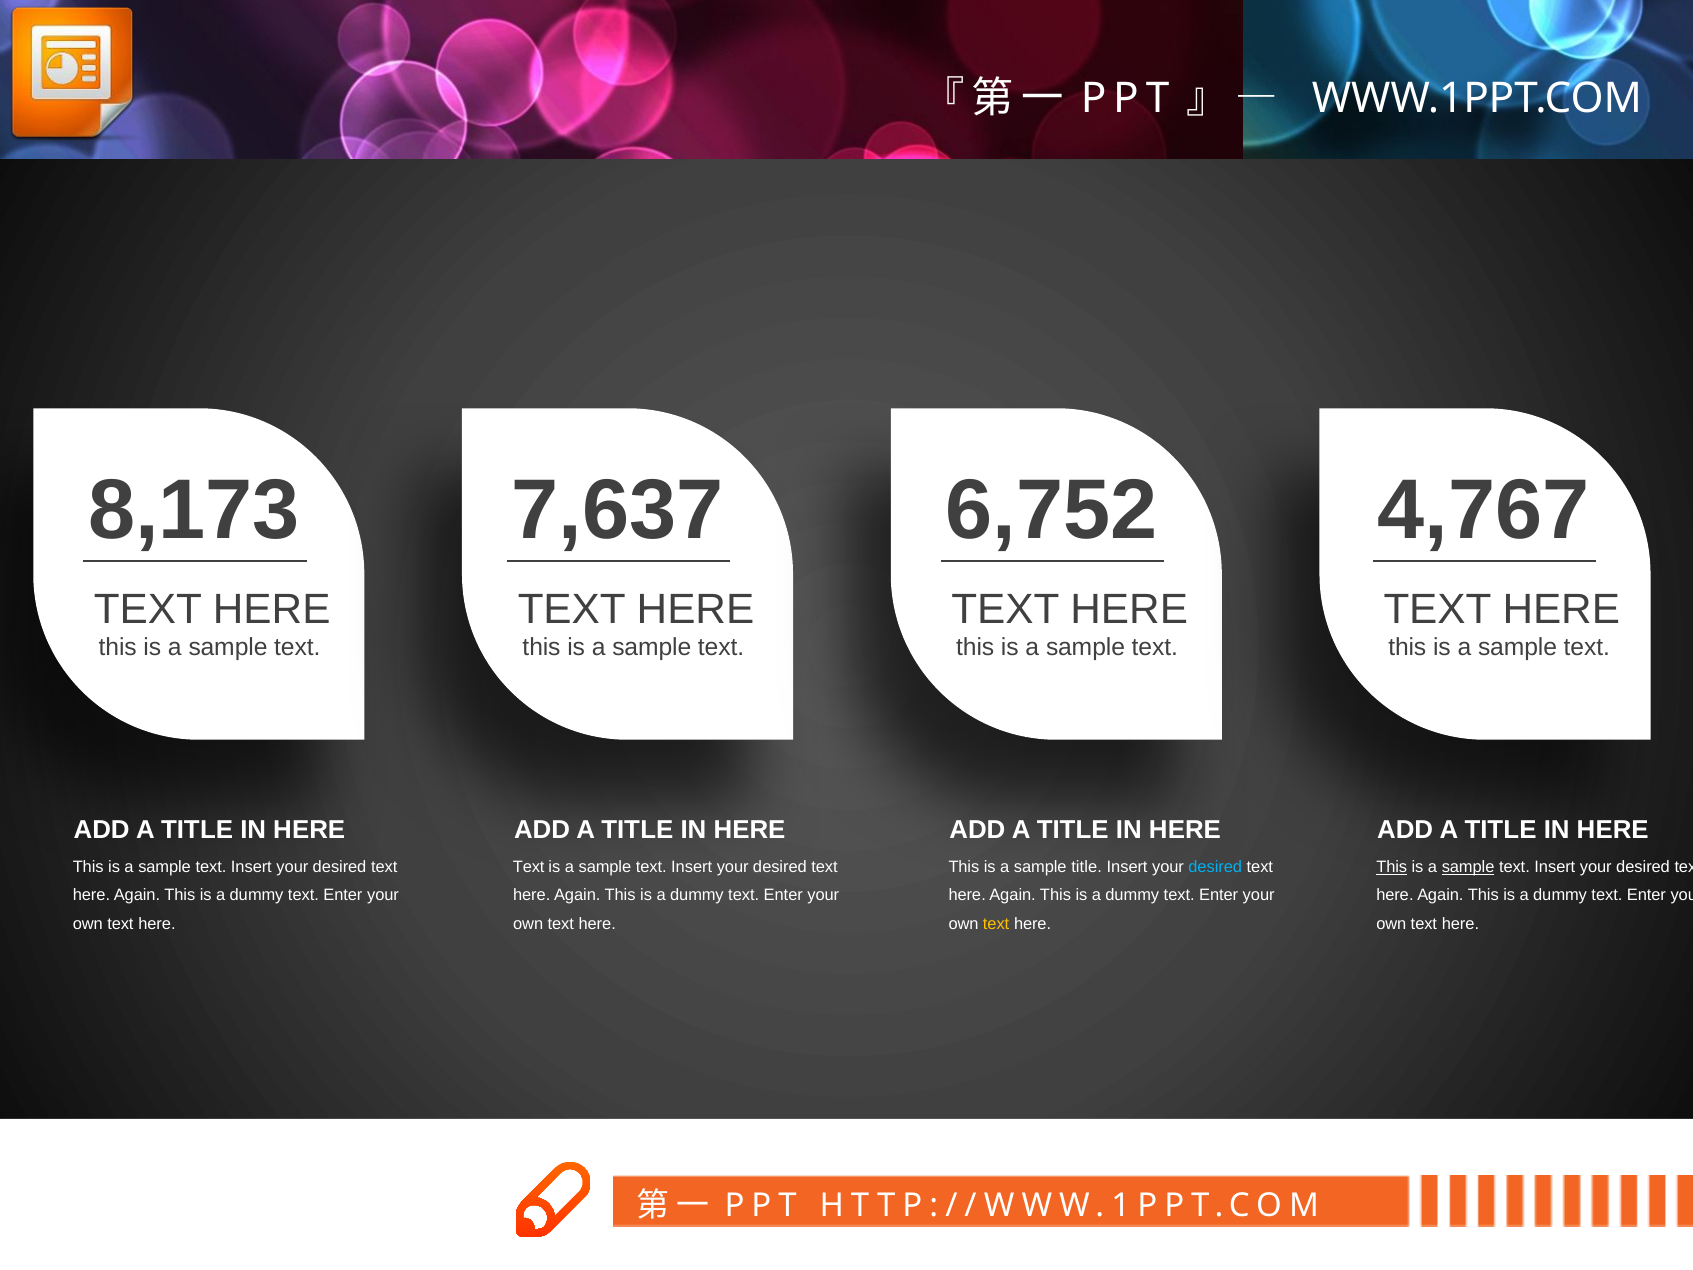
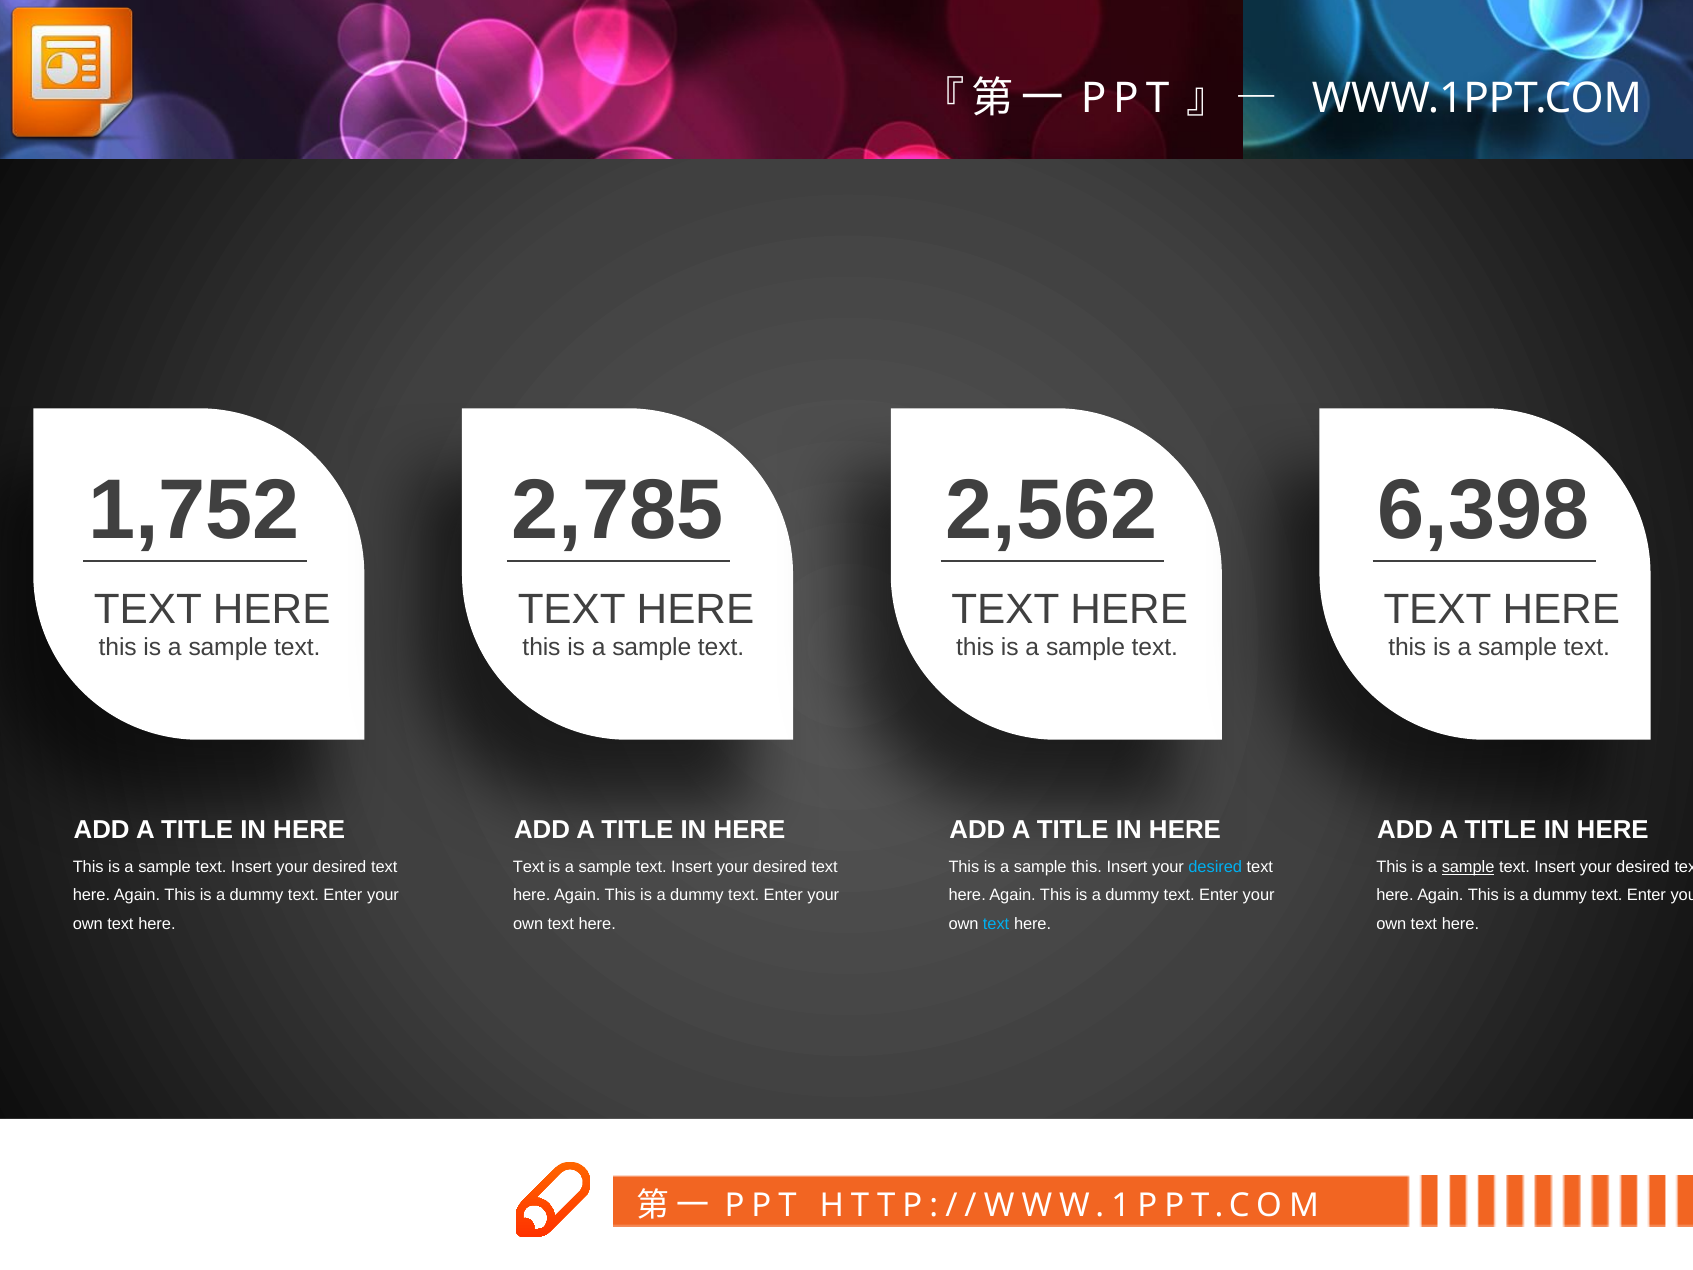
8,173: 8,173 -> 1,752 (194, 511)
7,637: 7,637 -> 2,785 (618, 511)
6,752: 6,752 -> 2,562 (1051, 511)
4,767: 4,767 -> 6,398 (1483, 511)
sample title: title -> this (1087, 867)
This underline: present -> none (1392, 867)
text colour: yellow -> light blue (996, 924)
